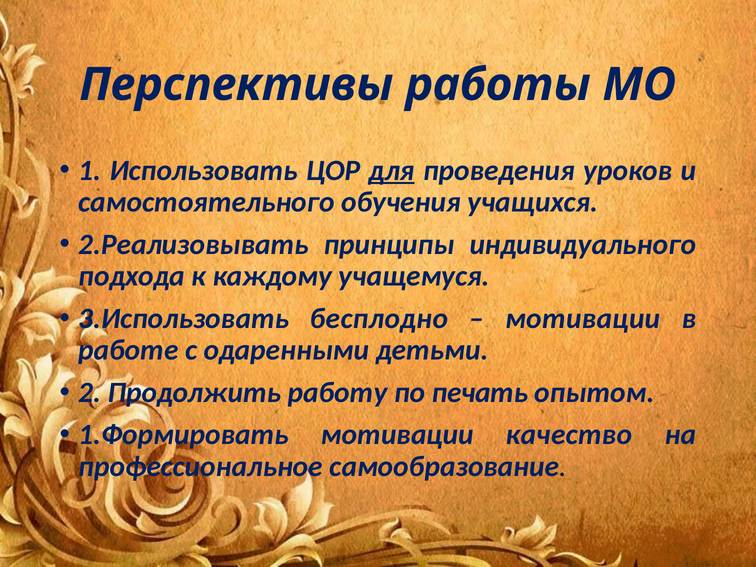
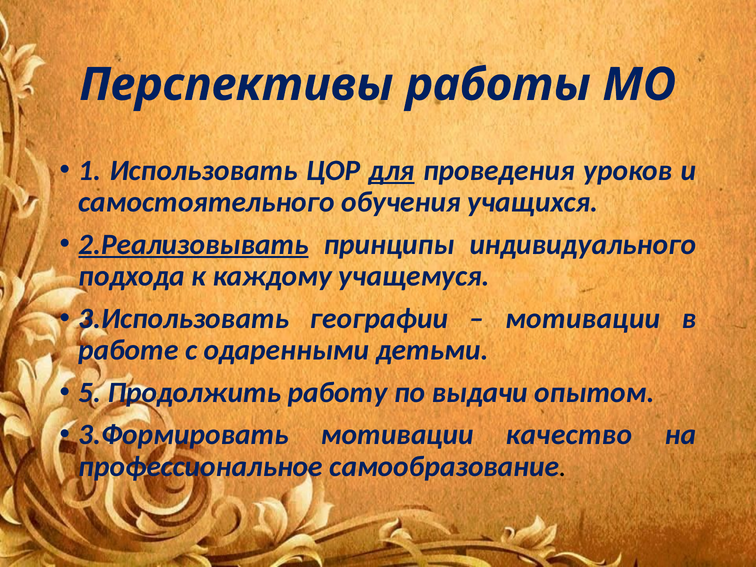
2.Реализовывать underline: none -> present (194, 244)
бесплодно: бесплодно -> географии (379, 318)
2: 2 -> 5 (90, 392)
печать: печать -> выдачи (480, 392)
1.Формировать: 1.Формировать -> 3.Формировать (184, 435)
